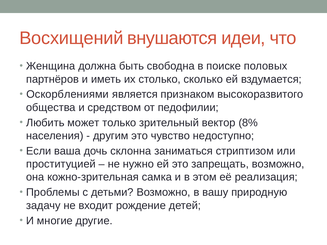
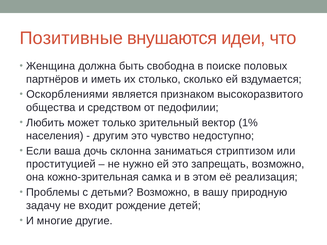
Восхищений: Восхищений -> Позитивные (71, 38)
8%: 8% -> 1% (248, 123)
